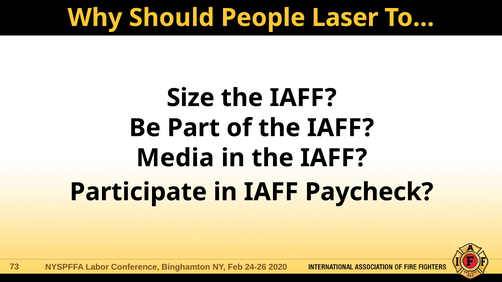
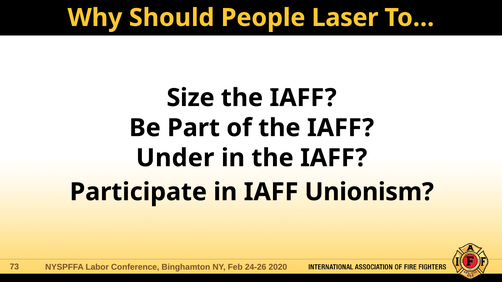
Media: Media -> Under (175, 158)
Paycheck: Paycheck -> Unionism (369, 192)
